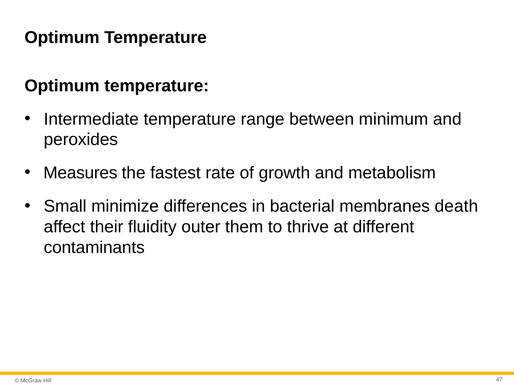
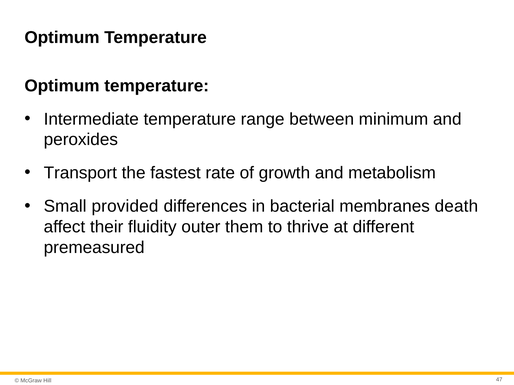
Measures: Measures -> Transport (80, 173)
minimize: minimize -> provided (125, 207)
contaminants: contaminants -> premeasured (94, 248)
